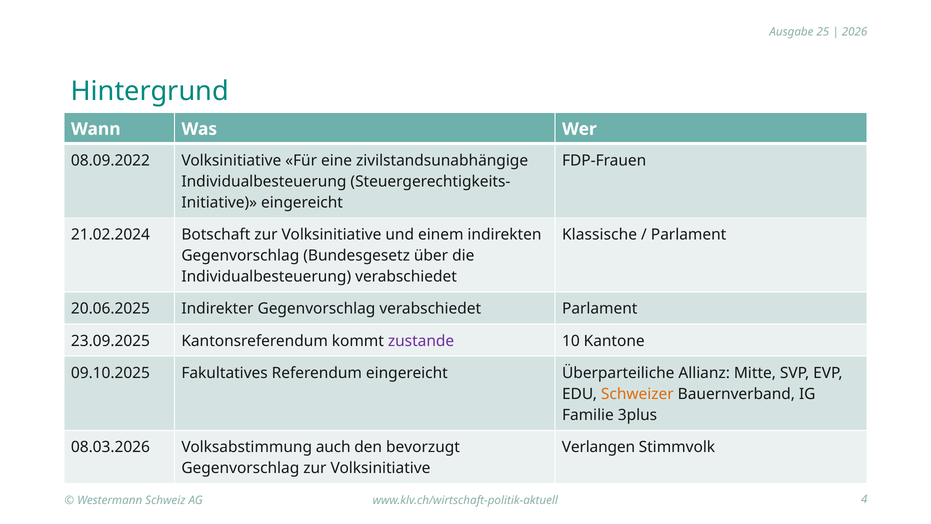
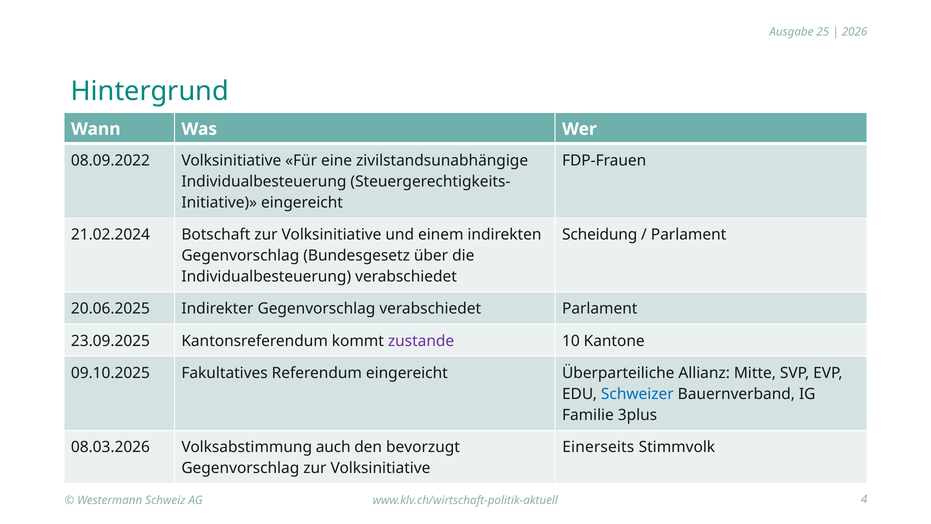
Klassische: Klassische -> Scheidung (600, 234)
Schweizer colour: orange -> blue (637, 394)
Verlangen: Verlangen -> Einerseits (598, 447)
